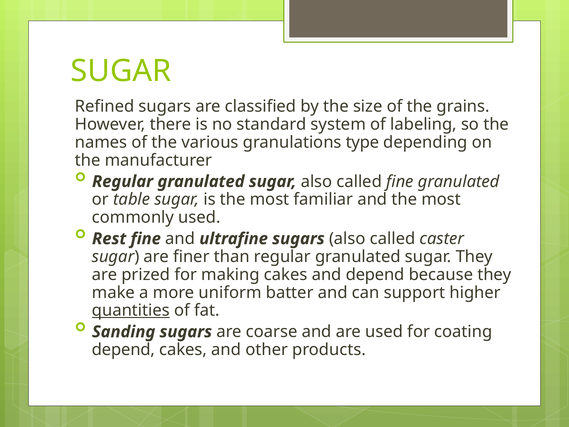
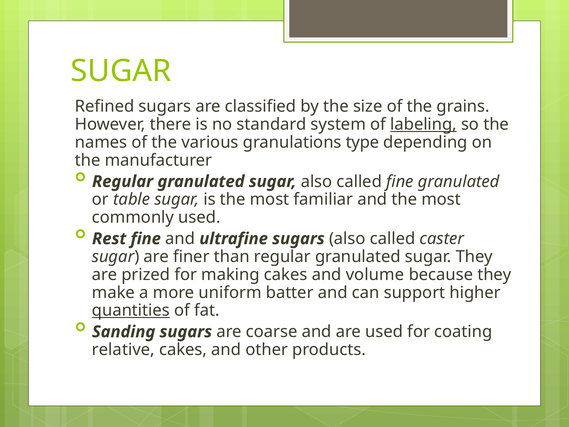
labeling underline: none -> present (424, 124)
and depend: depend -> volume (375, 274)
depend: depend -> relative (123, 350)
